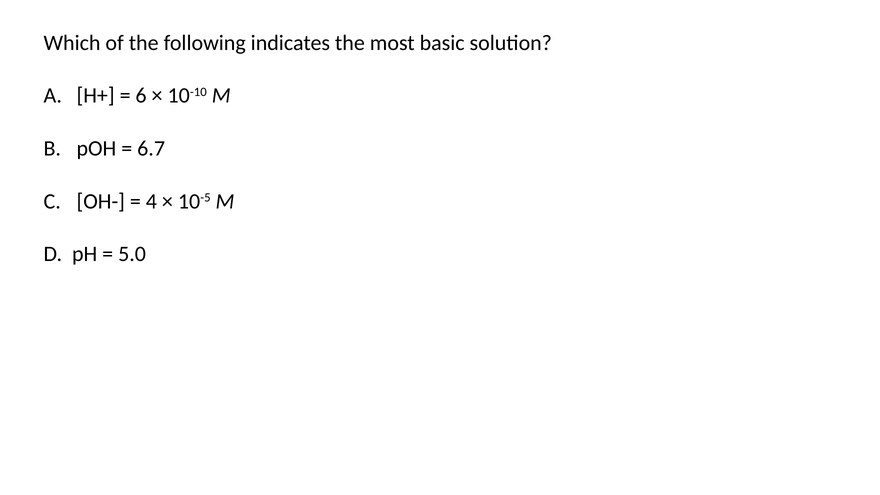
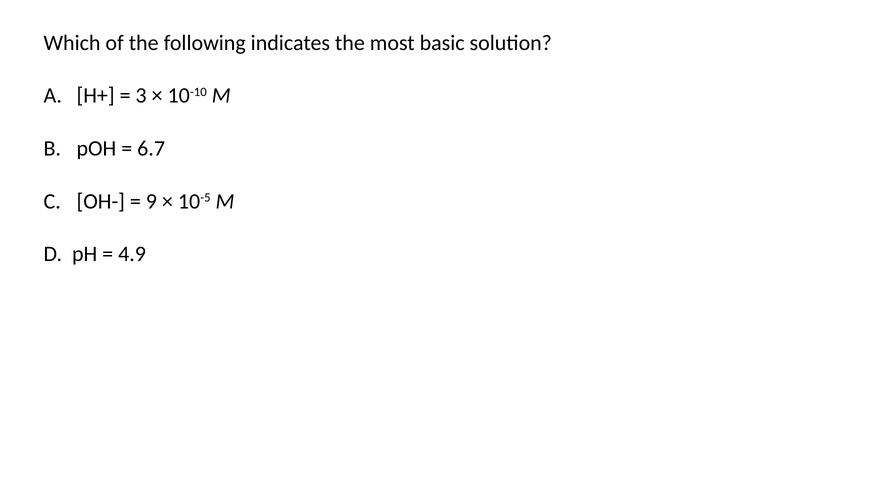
6: 6 -> 3 (141, 96)
4: 4 -> 9 (151, 201)
5.0: 5.0 -> 4.9 (132, 254)
